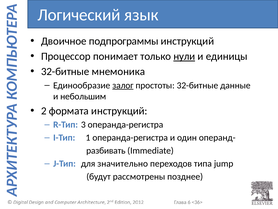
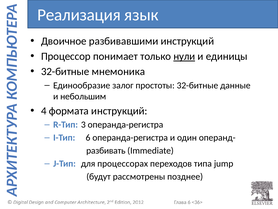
Логический: Логический -> Реализация (79, 15)
подпрограммы: подпрограммы -> разбивавшими (124, 41)
залог underline: present -> none (123, 85)
2: 2 -> 4 (44, 111)
I-Тип 1: 1 -> 6 (88, 137)
значительно: значительно -> процессорах (123, 163)
